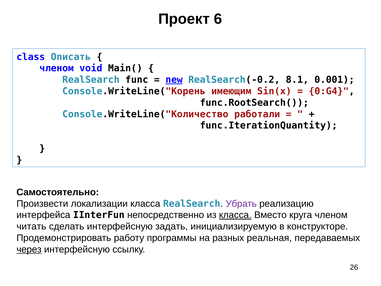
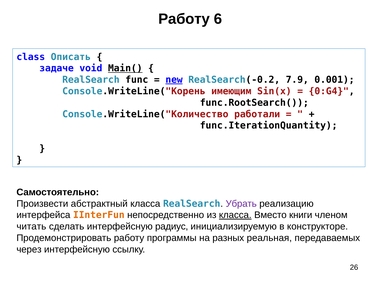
Проект: Проект -> Работу (184, 19)
членом: членом -> задаче (57, 68)
Main( underline: none -> present (125, 68)
8.1: 8.1 -> 7.9 (297, 80)
локализации: локализации -> абстрактный (99, 203)
IInterFun colour: black -> orange (99, 215)
круга: круга -> книги (301, 215)
задать: задать -> радиус (172, 226)
через underline: present -> none (29, 249)
